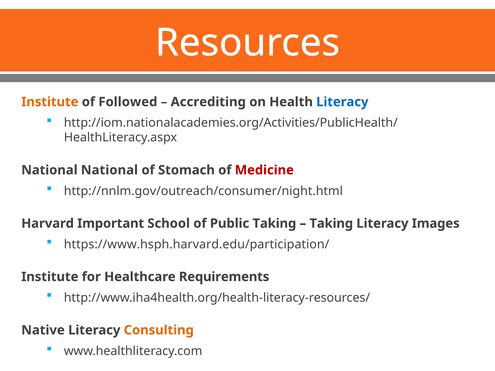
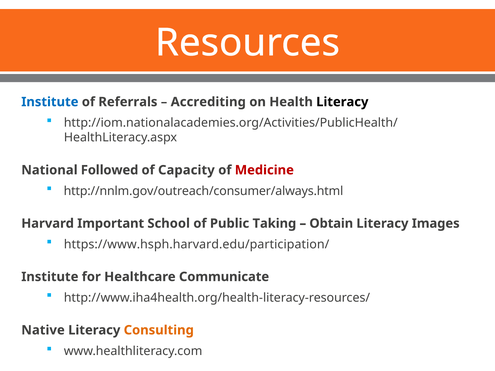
Institute colour: orange -> blue (50, 102)
Followed: Followed -> Referrals (128, 102)
Literacy colour: blue -> black (342, 102)
National National: National -> Followed (110, 170)
Stomach: Stomach -> Capacity (186, 170)
http://nnlm.gov/outreach/consumer/night.html: http://nnlm.gov/outreach/consumer/night.html -> http://nnlm.gov/outreach/consumer/always.html (203, 191)
Taking: Taking -> Obtain (331, 224)
Requirements: Requirements -> Communicate (224, 277)
